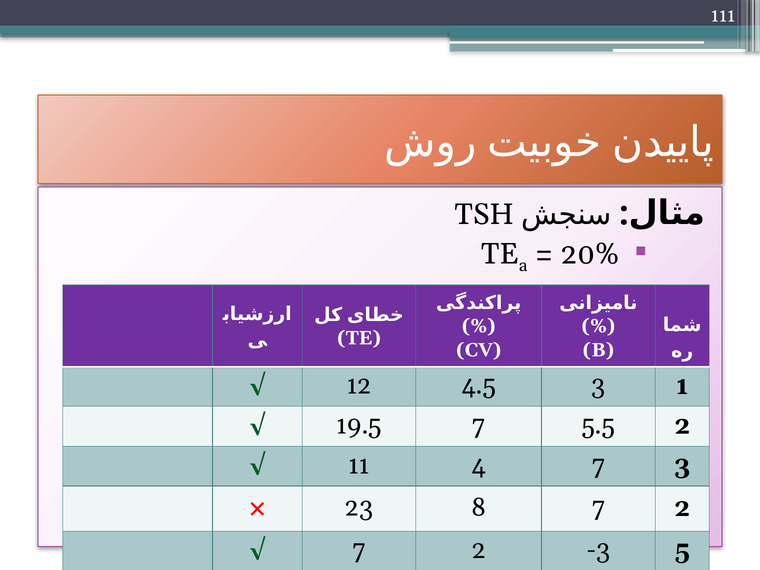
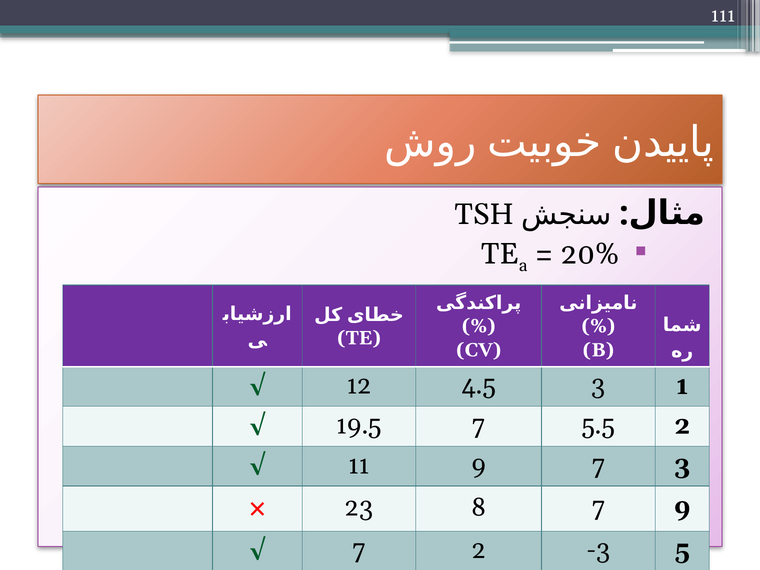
11 4: 4 -> 9 (479, 465)
8 7 2: 2 -> 9 (682, 508)
